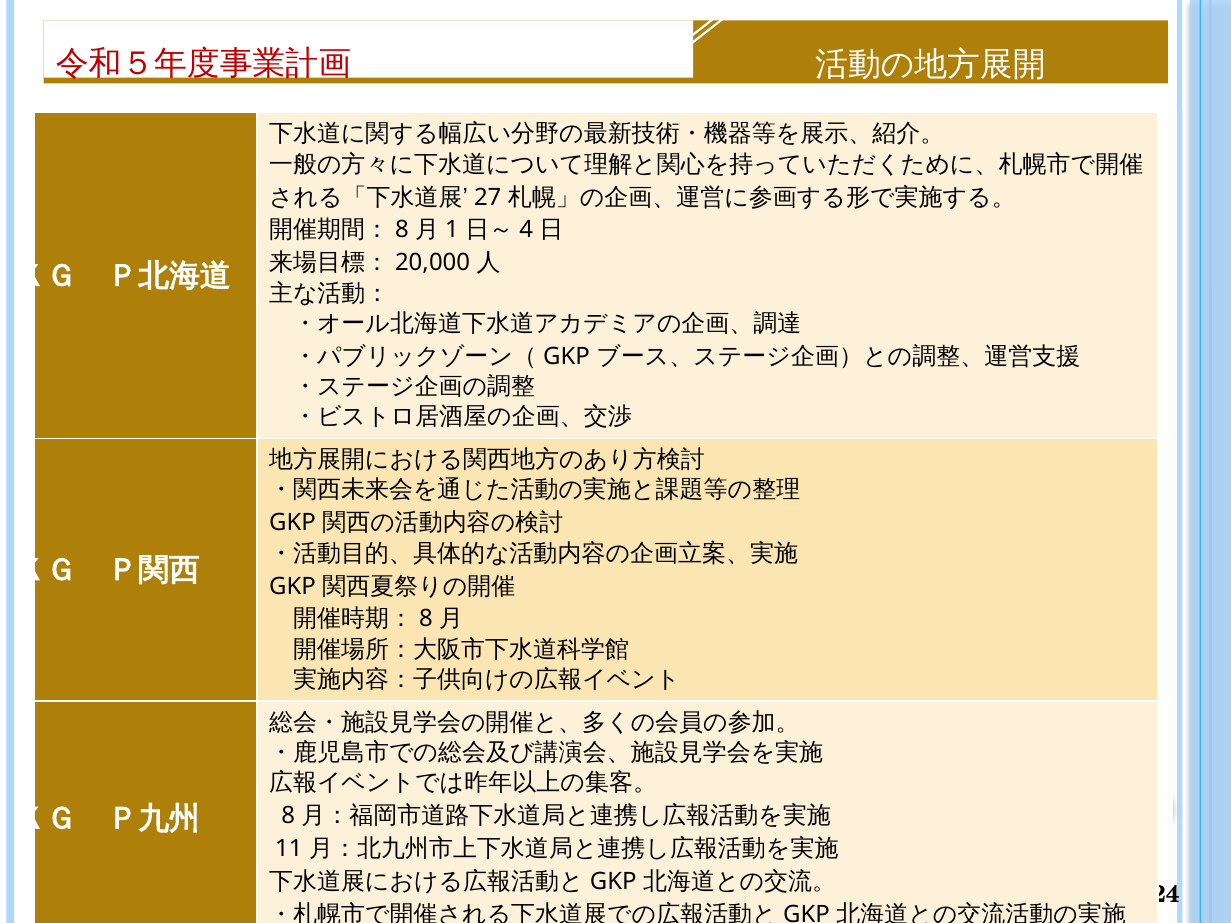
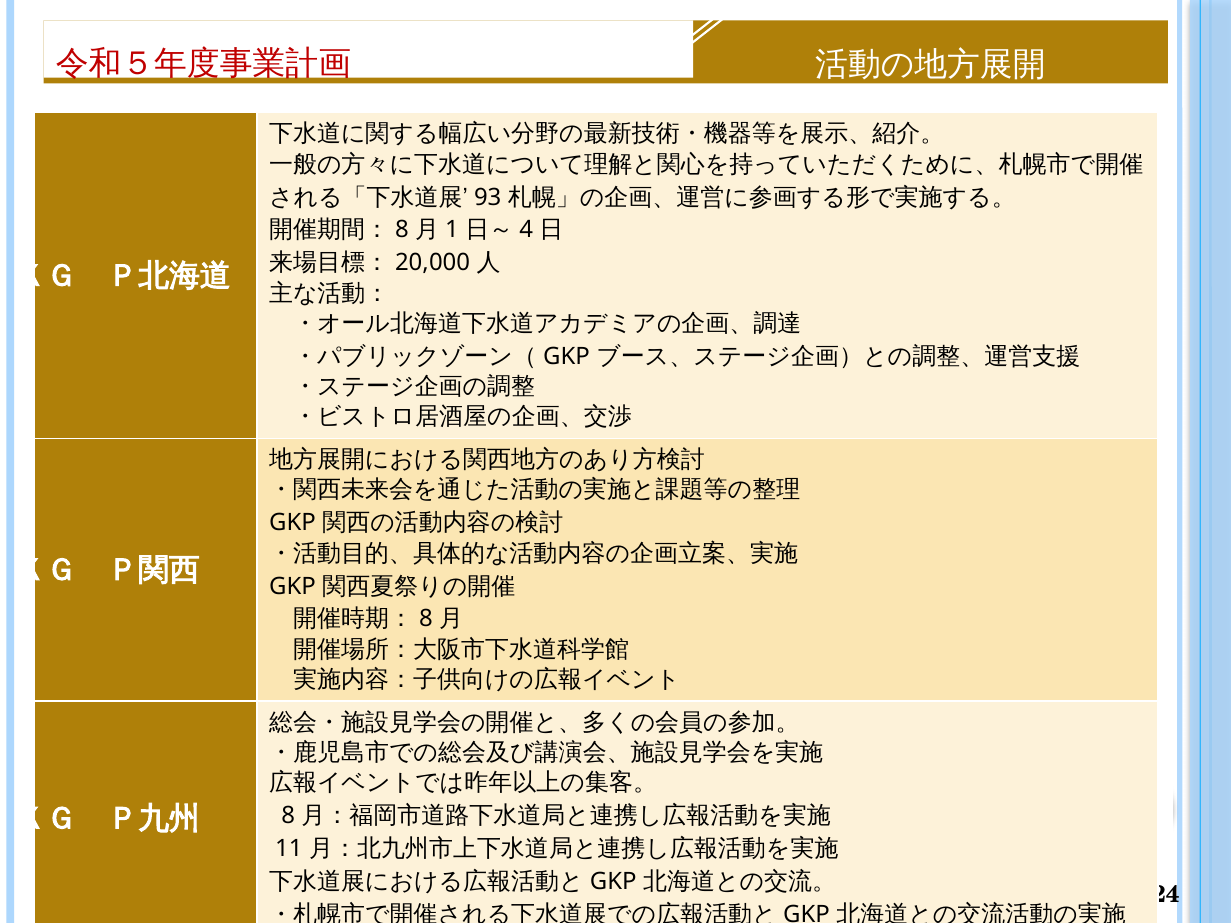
27: 27 -> 93 (488, 197)
